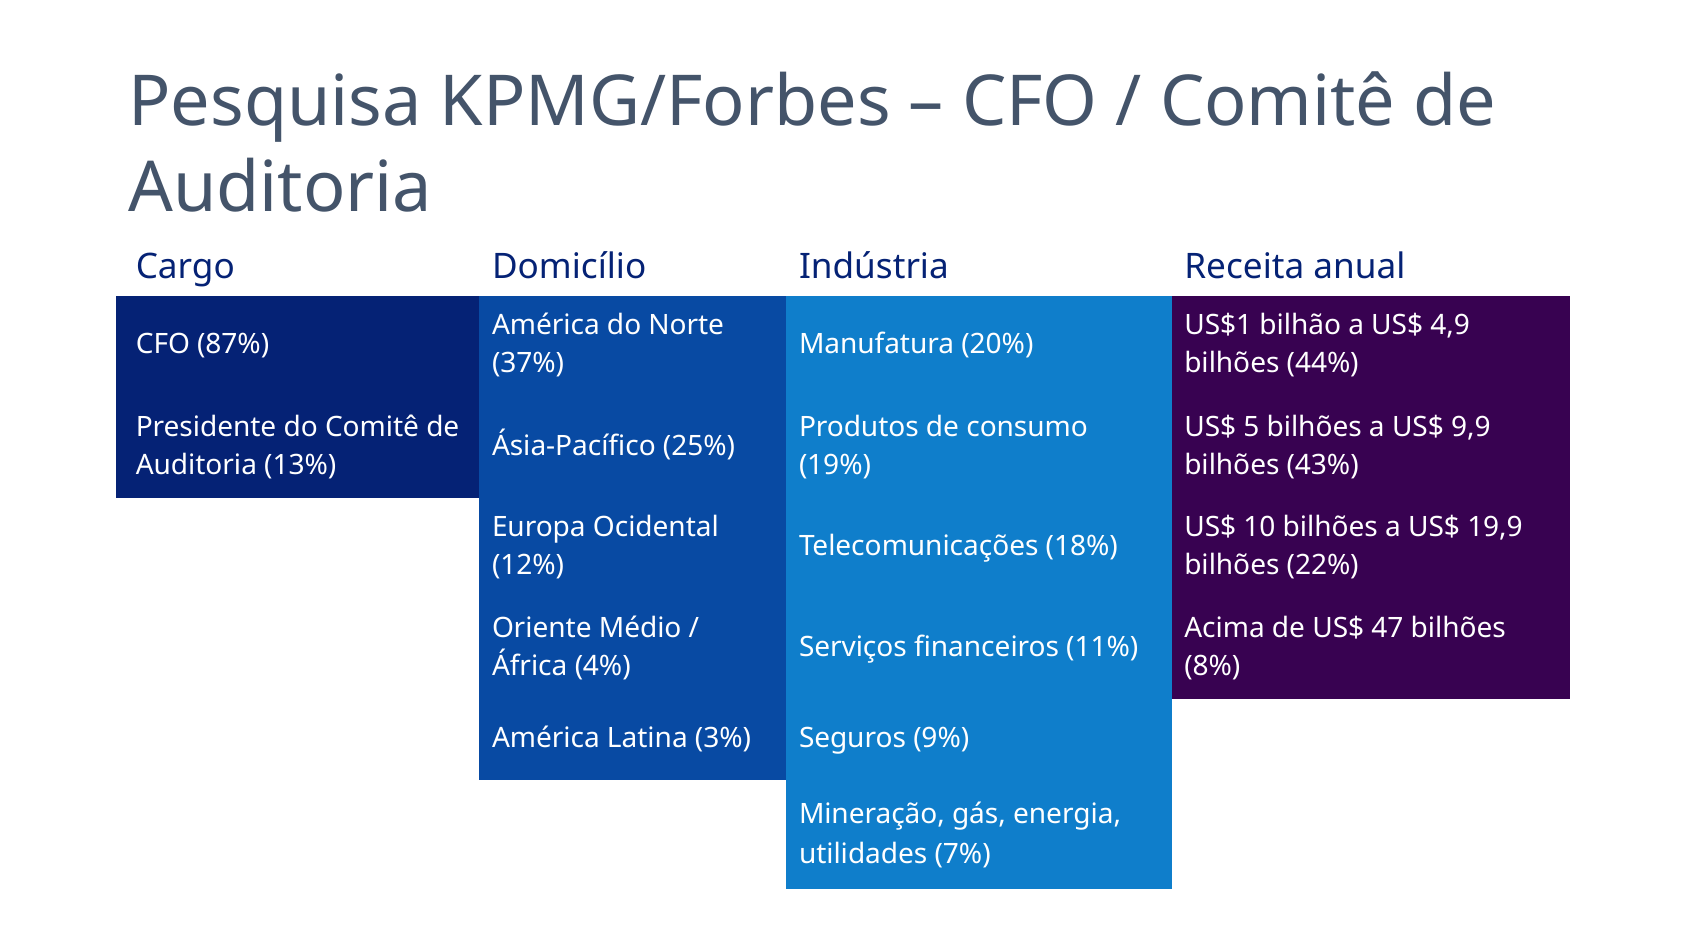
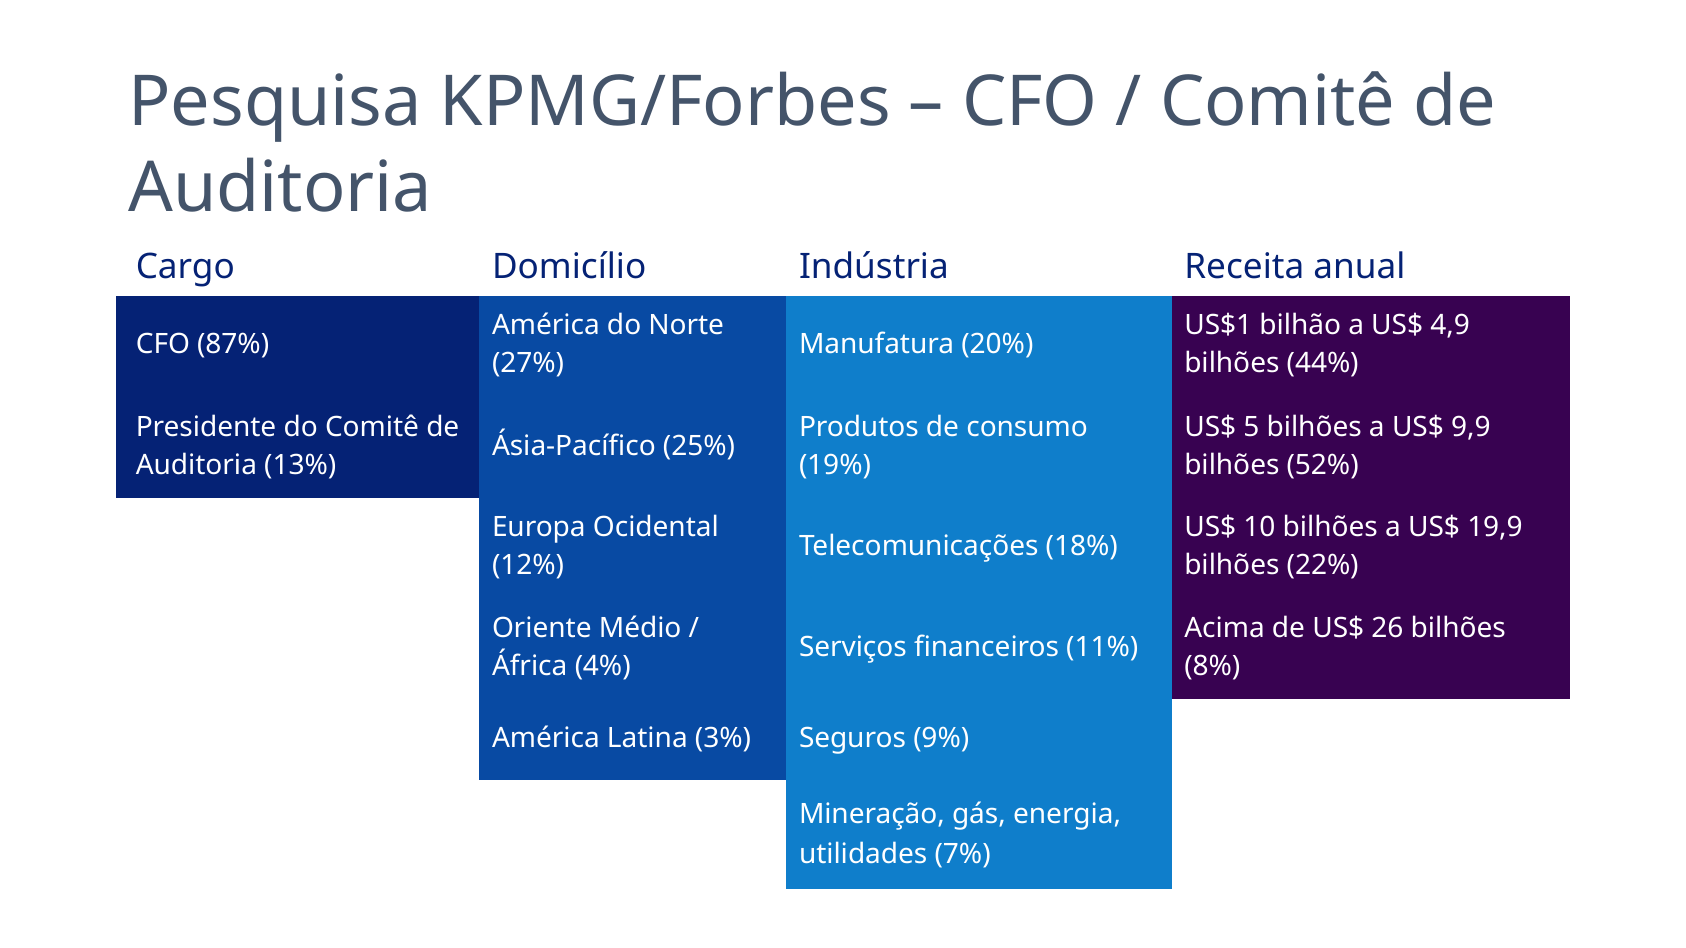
37%: 37% -> 27% (528, 364)
43%: 43% -> 52% (1323, 465)
47: 47 -> 26 (1387, 629)
